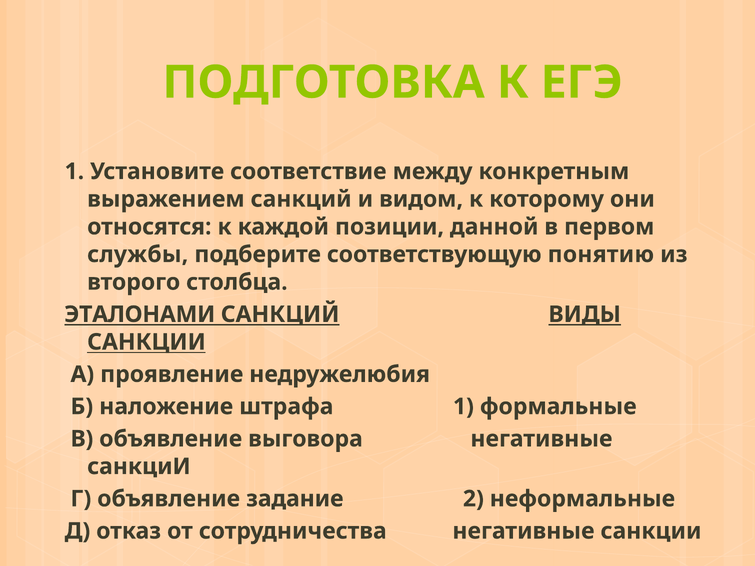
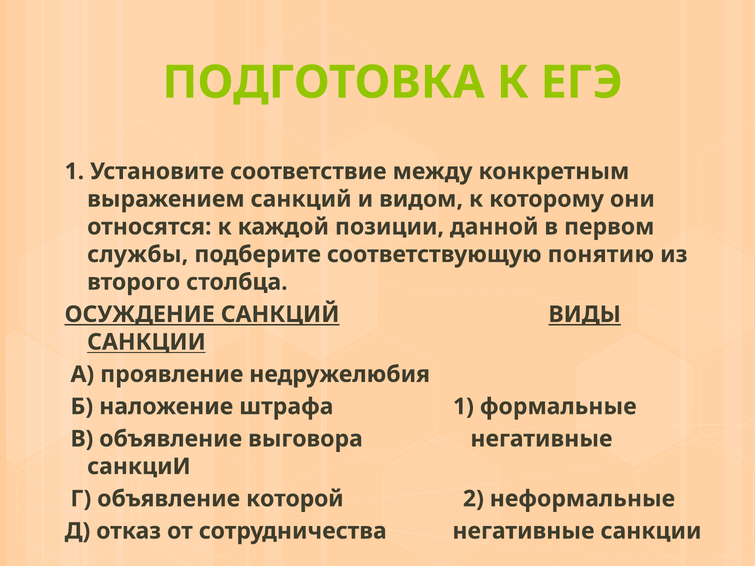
ЭТАЛОНАМИ: ЭТАЛОНАМИ -> ОСУЖДЕНИЕ (140, 315)
задание: задание -> которой (295, 499)
